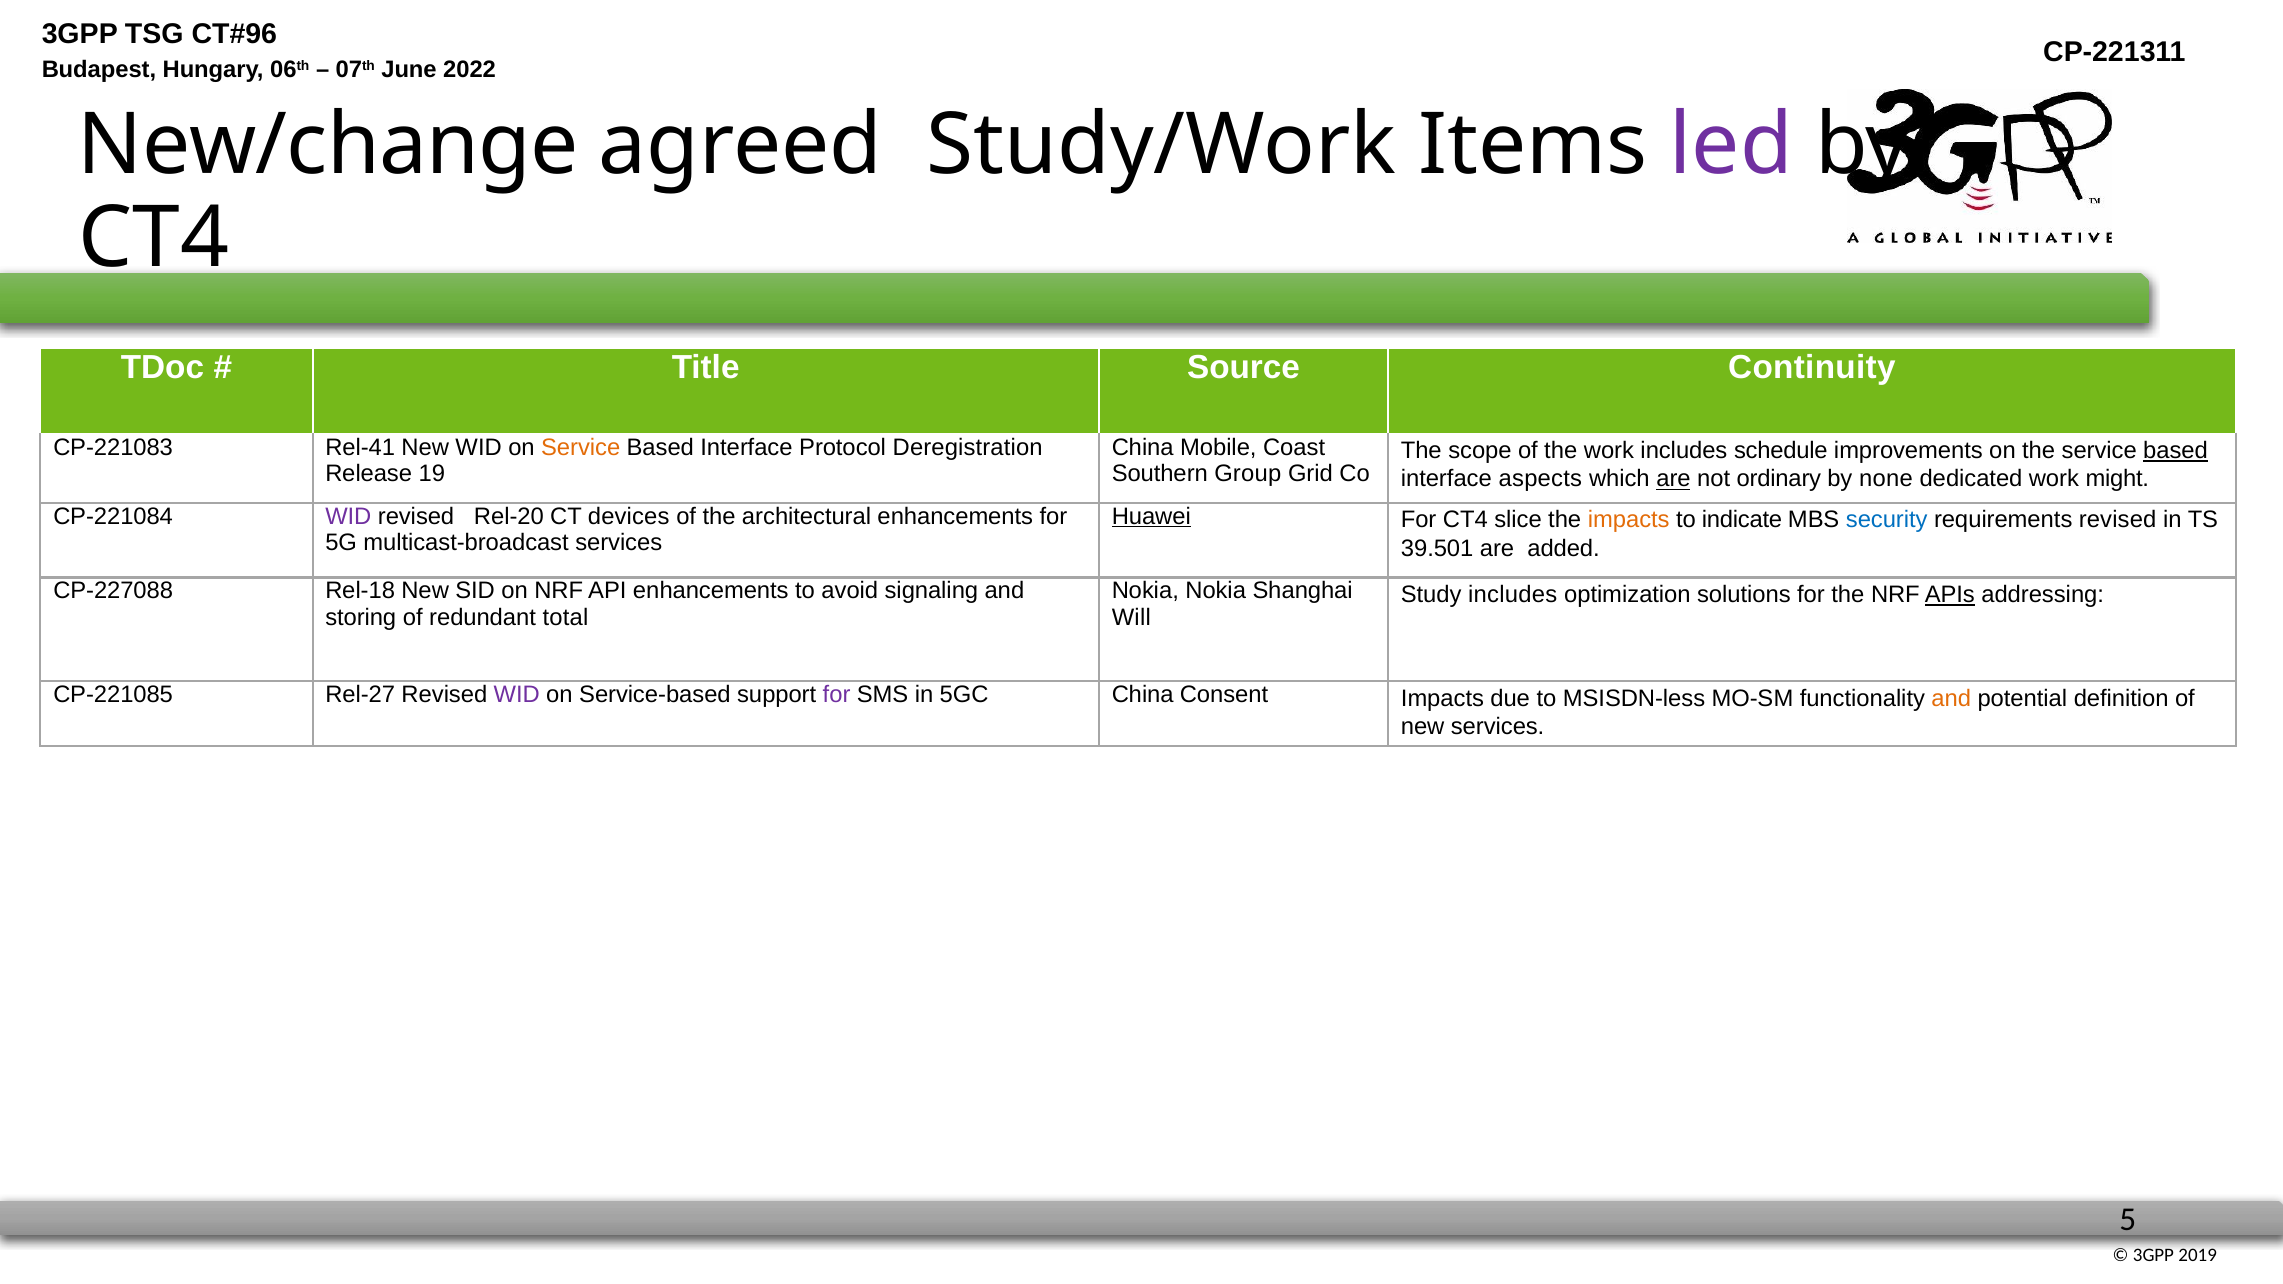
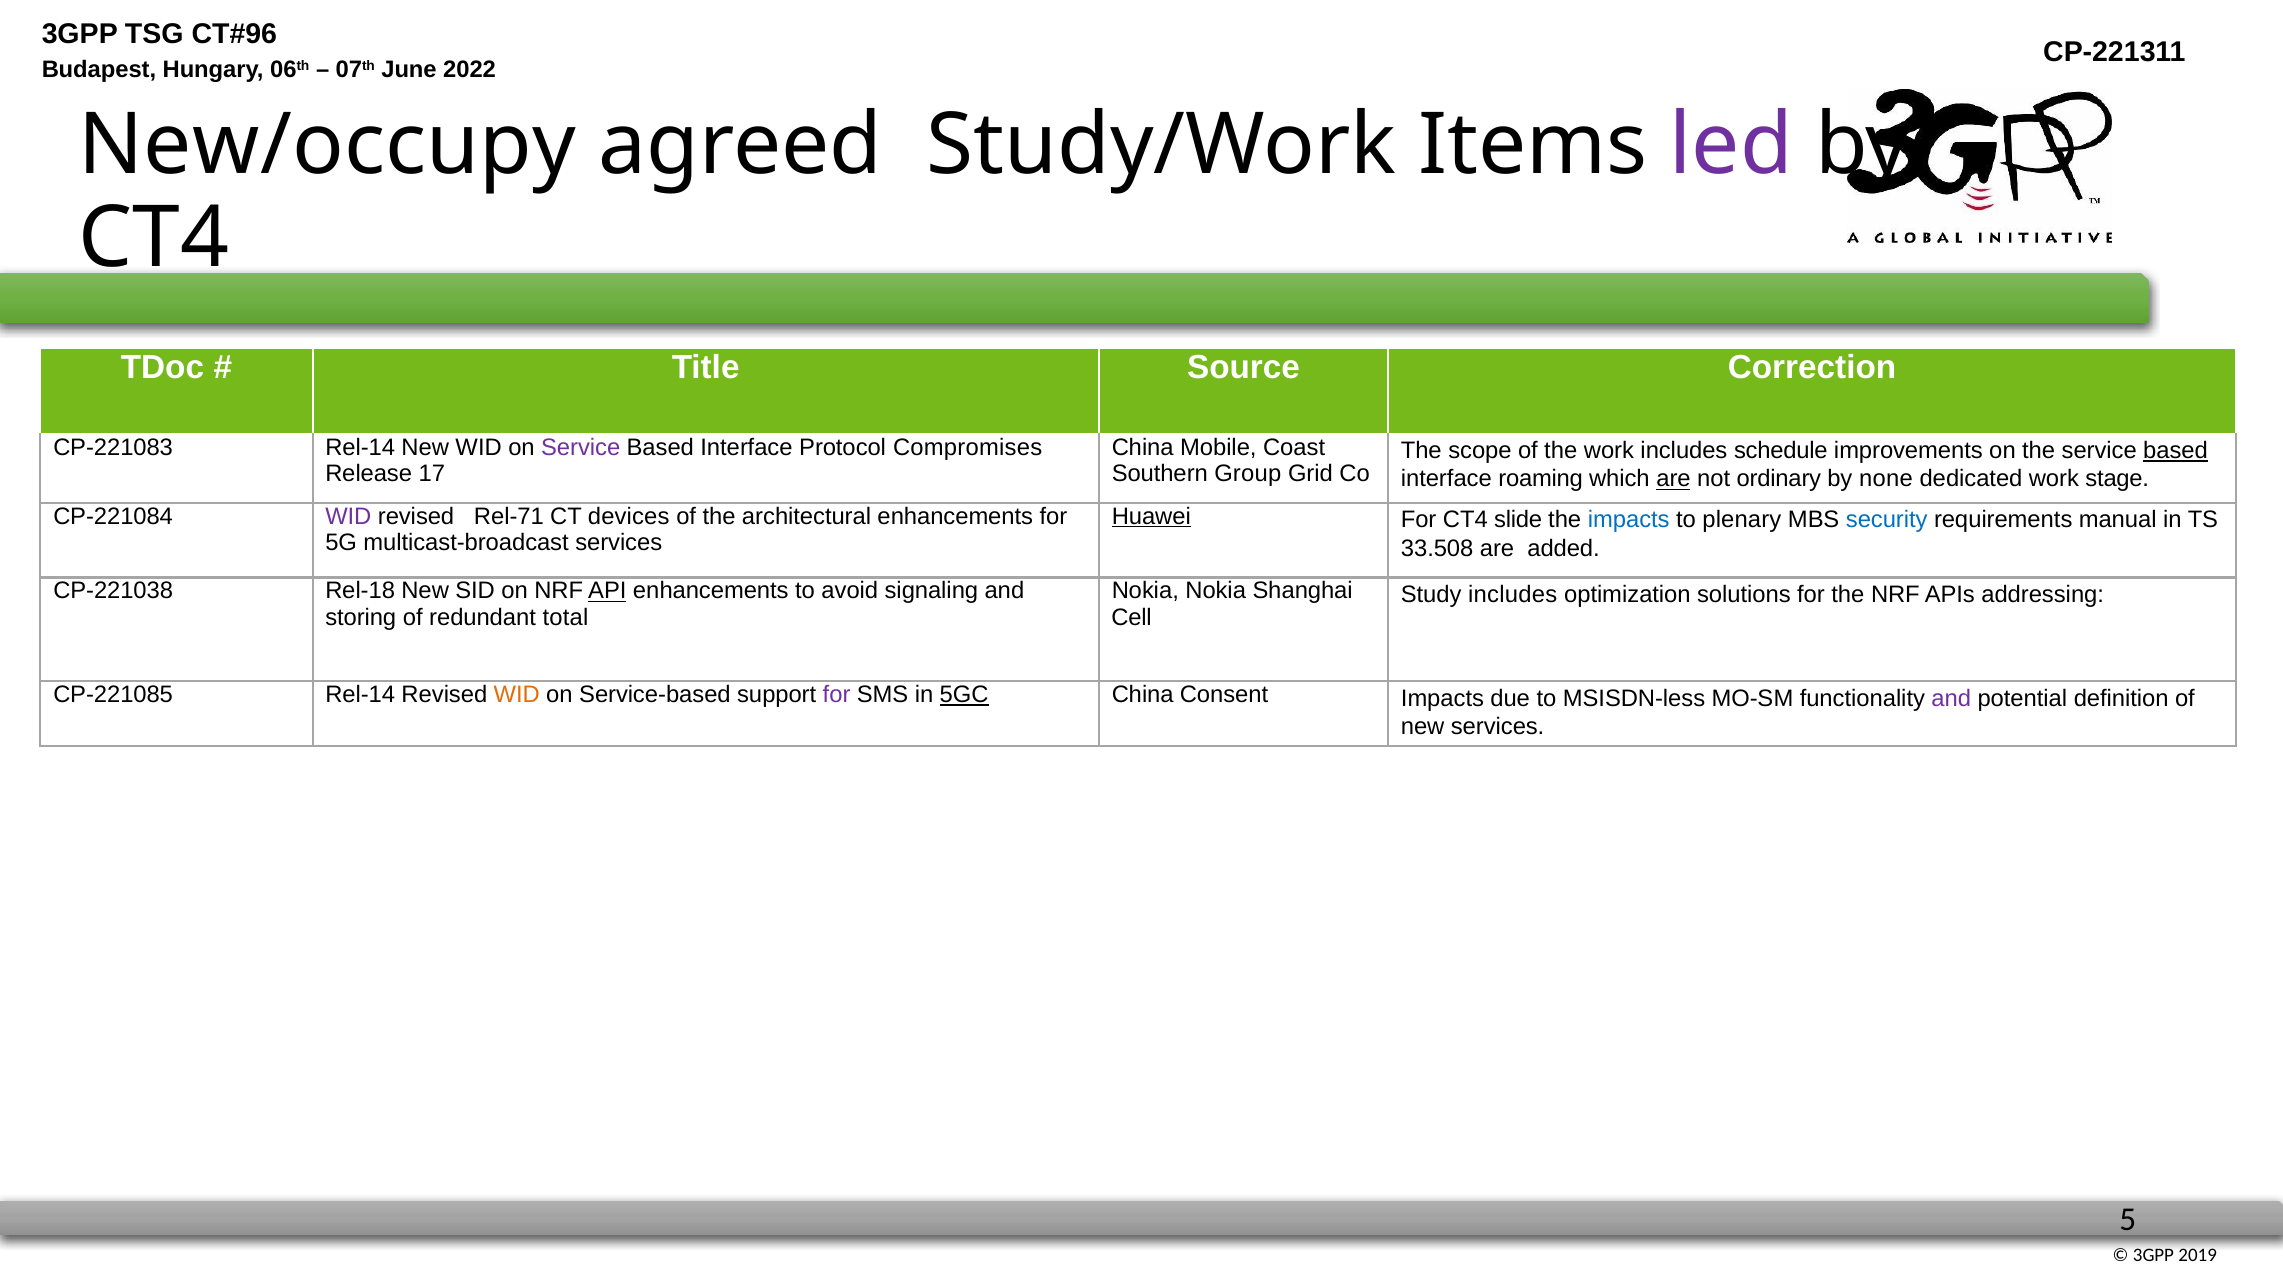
New/change: New/change -> New/occupy (328, 146)
Continuity: Continuity -> Correction (1812, 367)
CP-221083 Rel-41: Rel-41 -> Rel-14 (360, 447)
Service colour: orange -> purple (581, 447)
Deregistration: Deregistration -> Compromises (968, 447)
19: 19 -> 17 (432, 474)
aspects: aspects -> roaming (1541, 479)
might: might -> stage (2117, 479)
Rel-20: Rel-20 -> Rel-71 (509, 516)
slice: slice -> slide (1518, 520)
impacts colour: orange -> blue (1629, 520)
indicate: indicate -> plenary (1742, 520)
requirements revised: revised -> manual (2118, 520)
39.501: 39.501 -> 33.508 (1437, 548)
CP-227088: CP-227088 -> CP-221038 (113, 591)
API underline: none -> present (607, 591)
APIs underline: present -> none (1950, 595)
Will: Will -> Cell (1132, 618)
CP-221085 Rel-27: Rel-27 -> Rel-14 (360, 695)
WID colour: purple -> orange (517, 695)
5GC underline: none -> present (964, 695)
and colour: orange -> purple (1951, 698)
